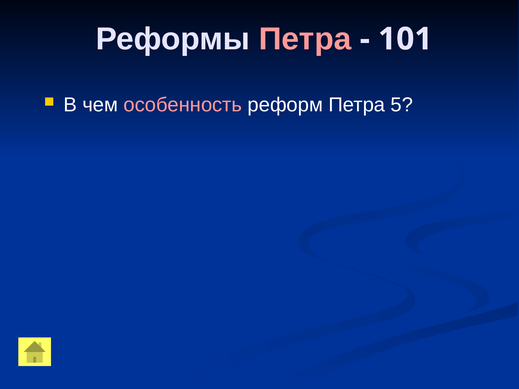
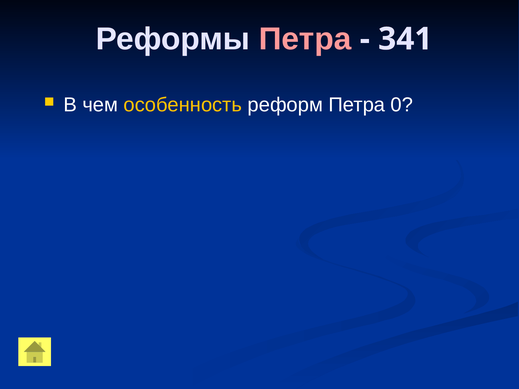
101: 101 -> 341 (405, 39)
особенность colour: pink -> yellow (183, 105)
5: 5 -> 0 (402, 105)
